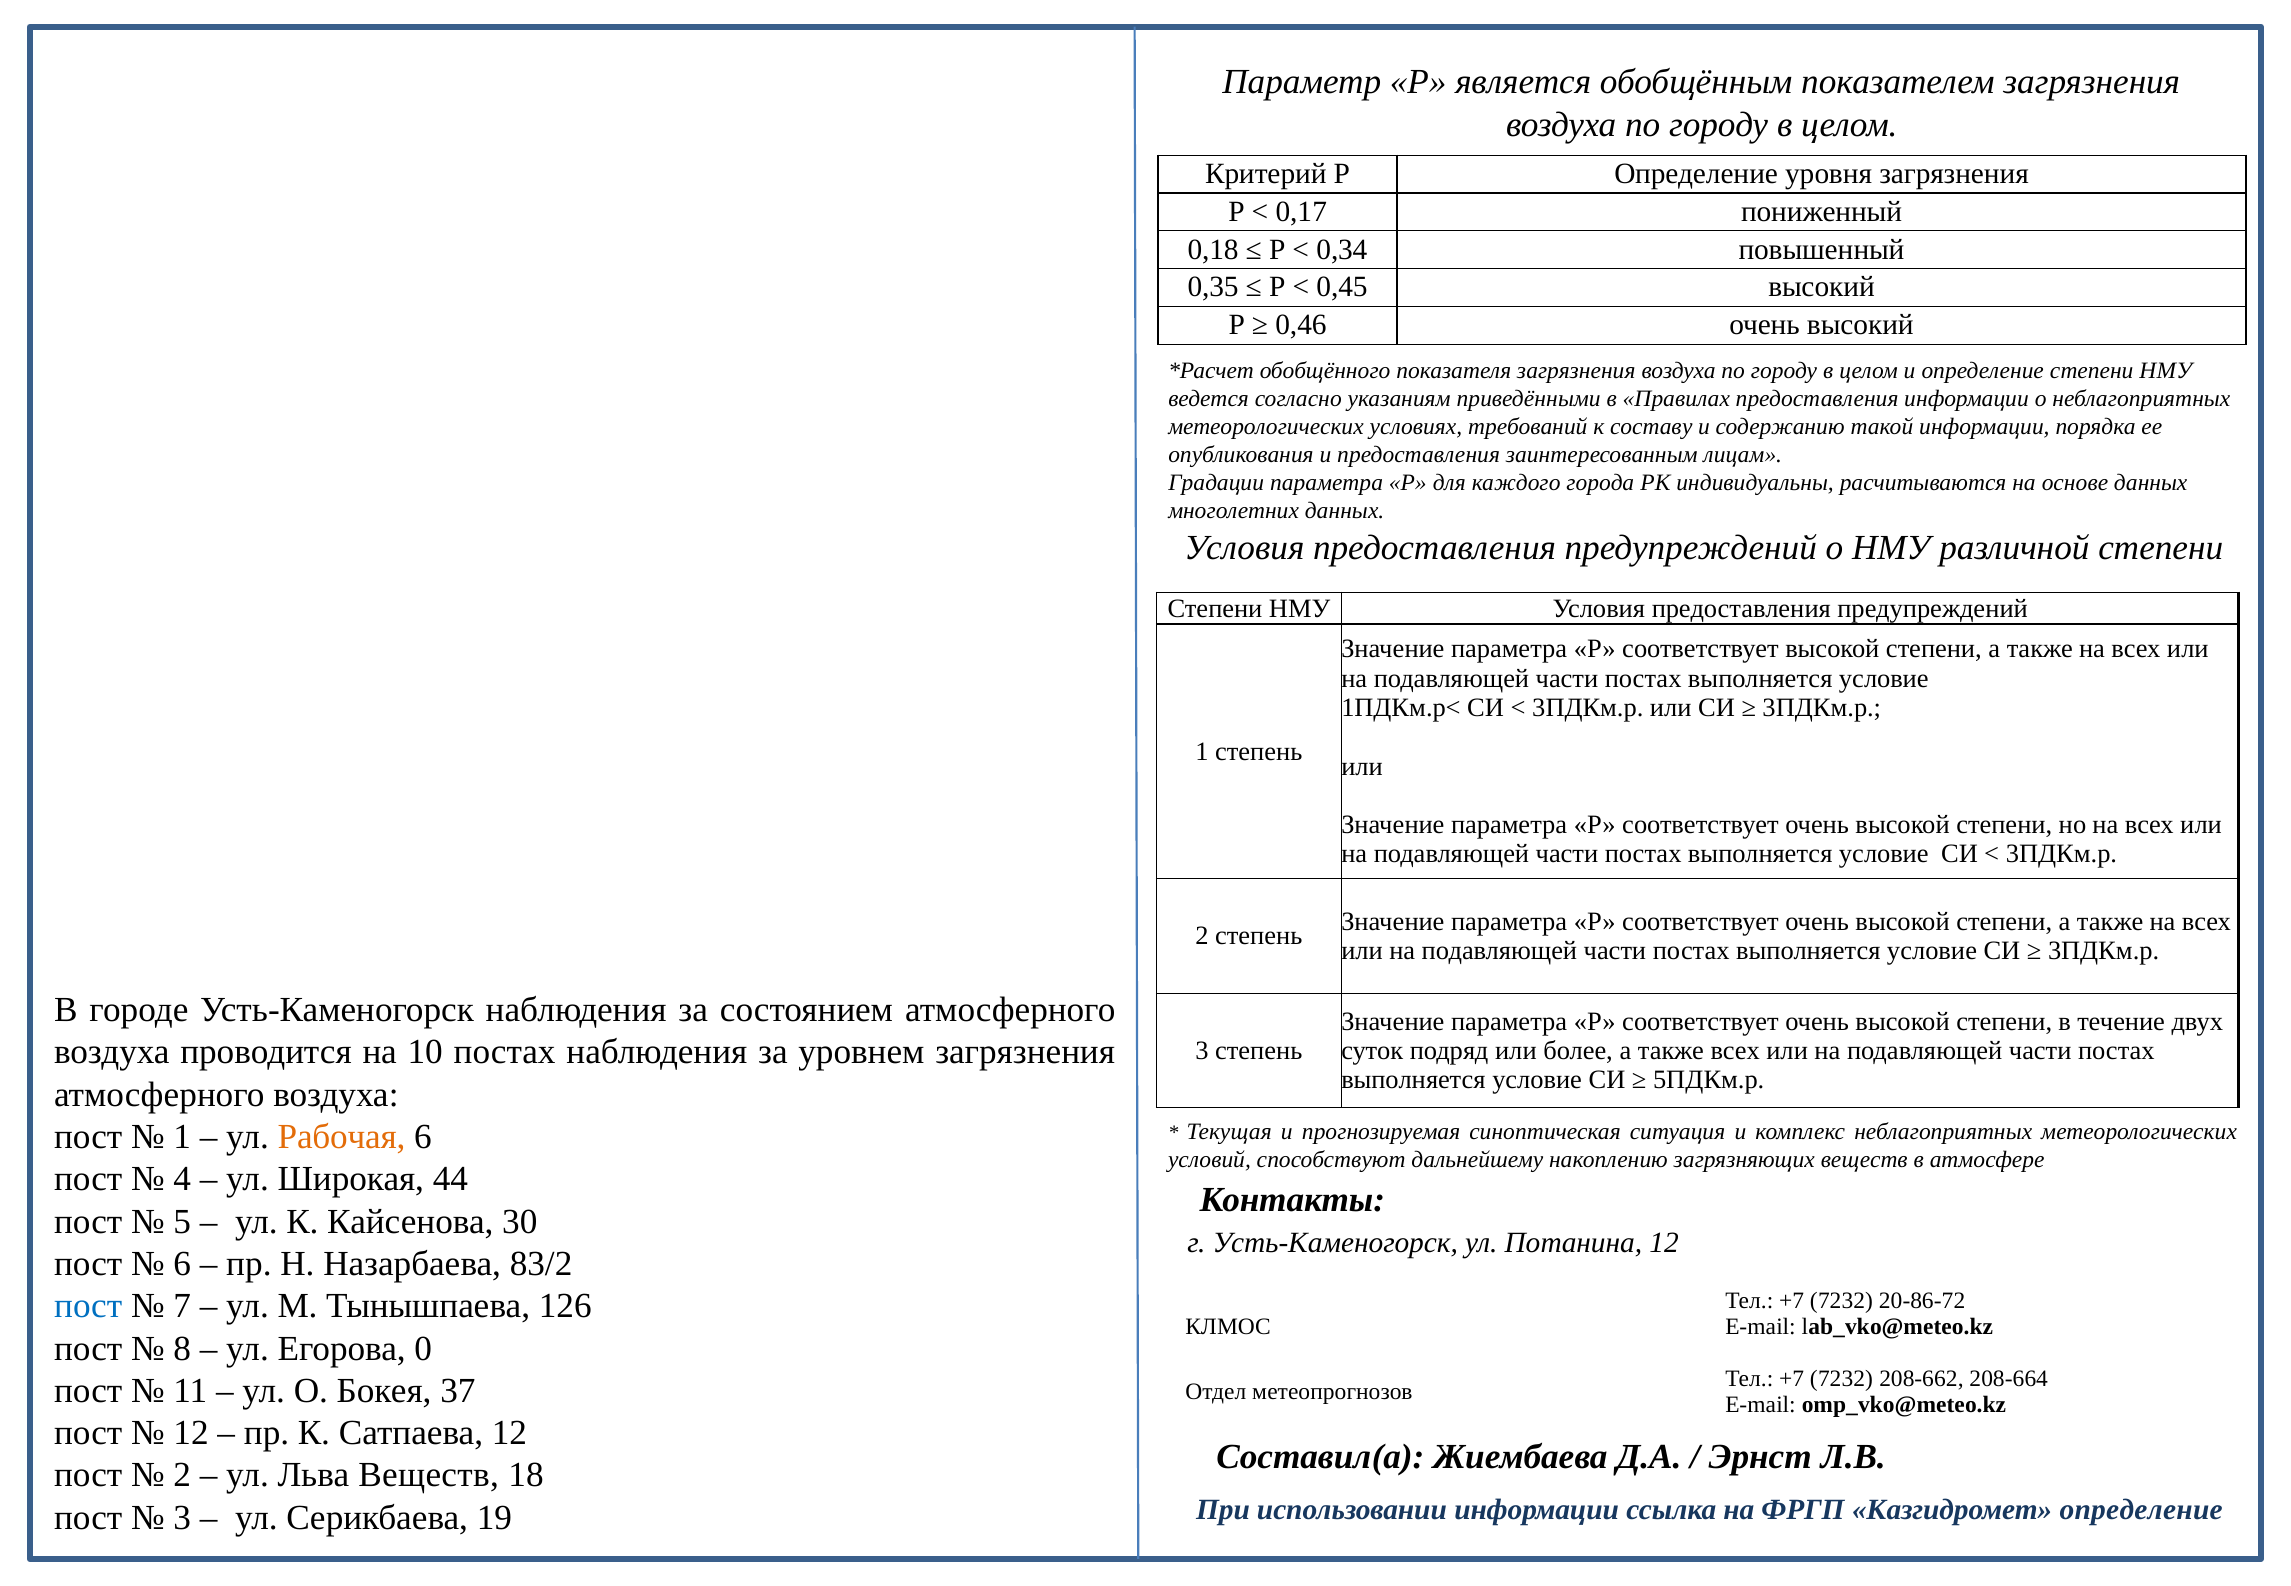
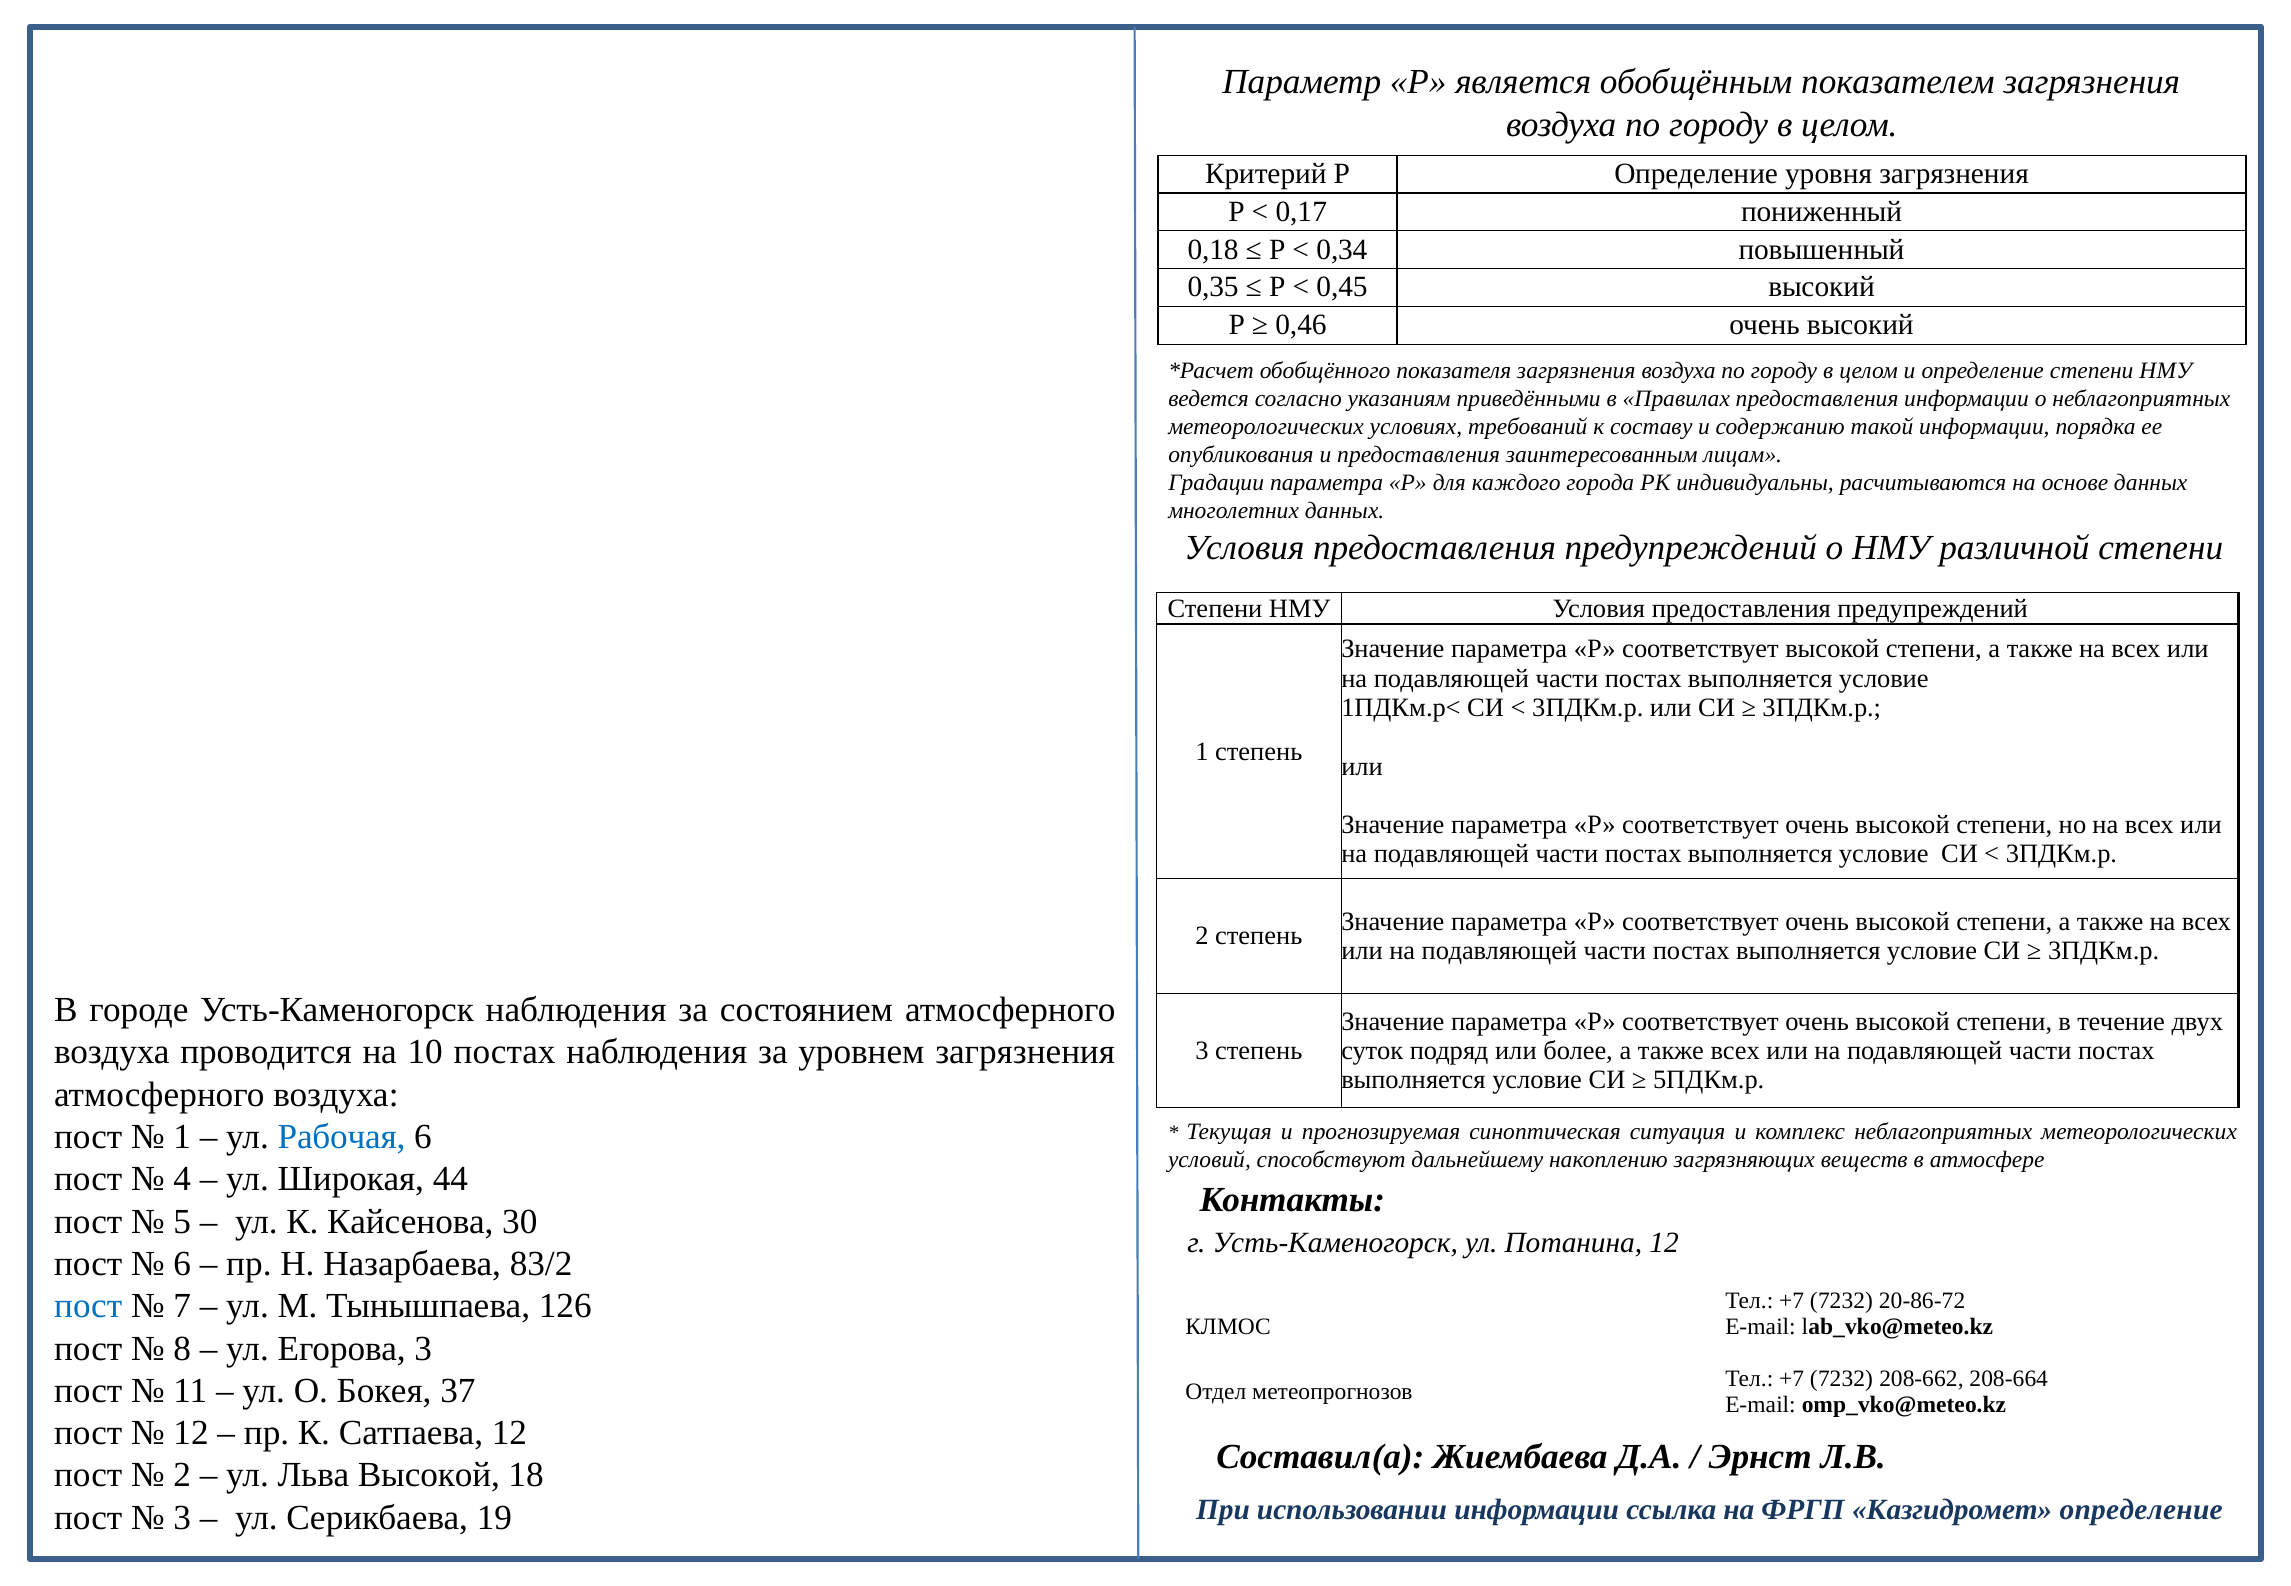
Рабочая colour: orange -> blue (342, 1137)
Егорова 0: 0 -> 3 (423, 1348)
Льва Веществ: Веществ -> Высокой (429, 1475)
